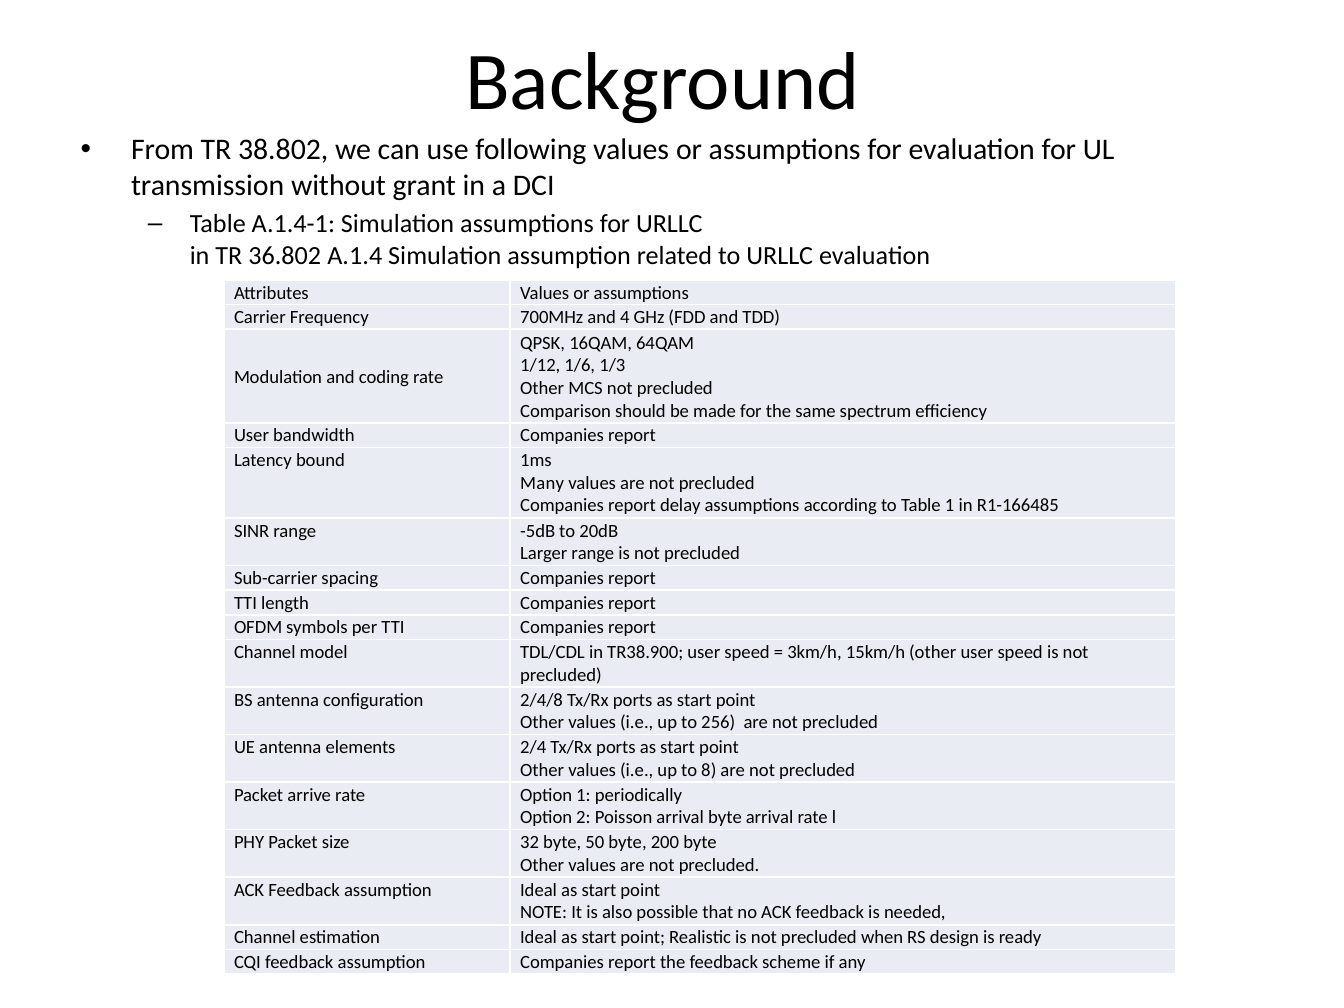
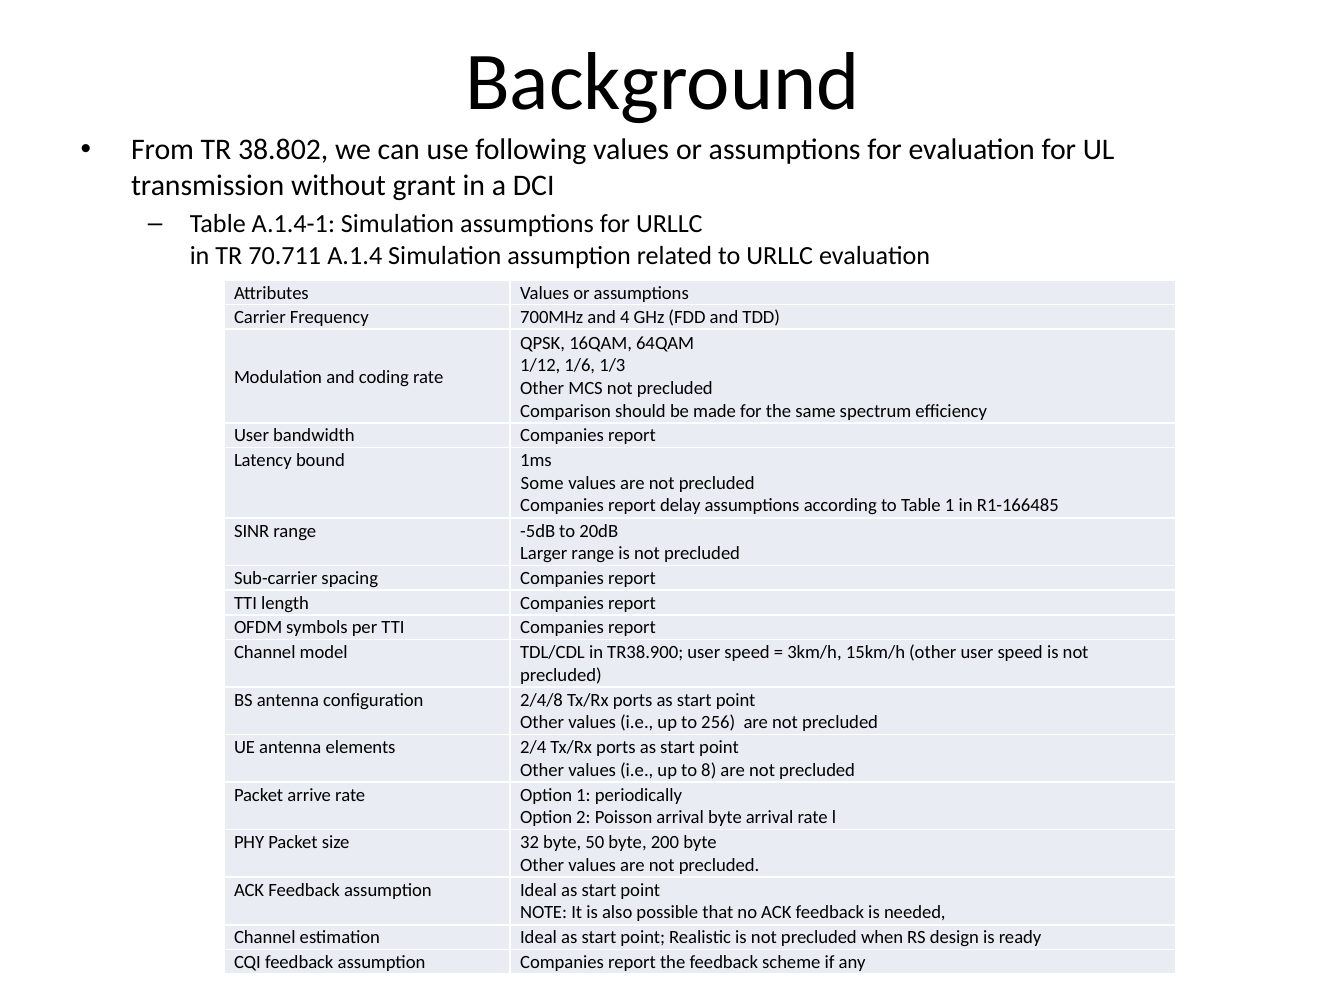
36.802: 36.802 -> 70.711 (285, 256)
Many: Many -> Some (542, 483)
